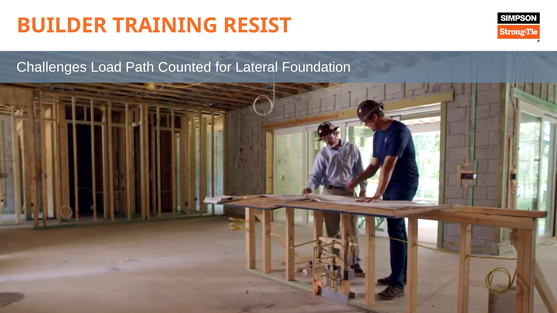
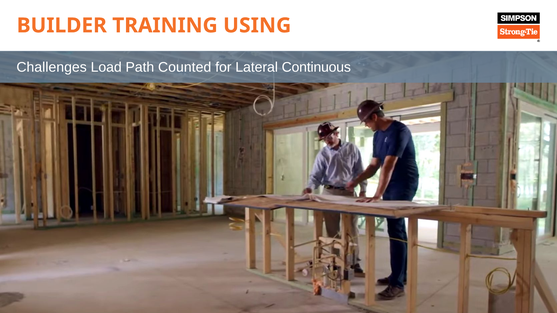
RESIST: RESIST -> USING (257, 26)
Foundation: Foundation -> Continuous (316, 67)
